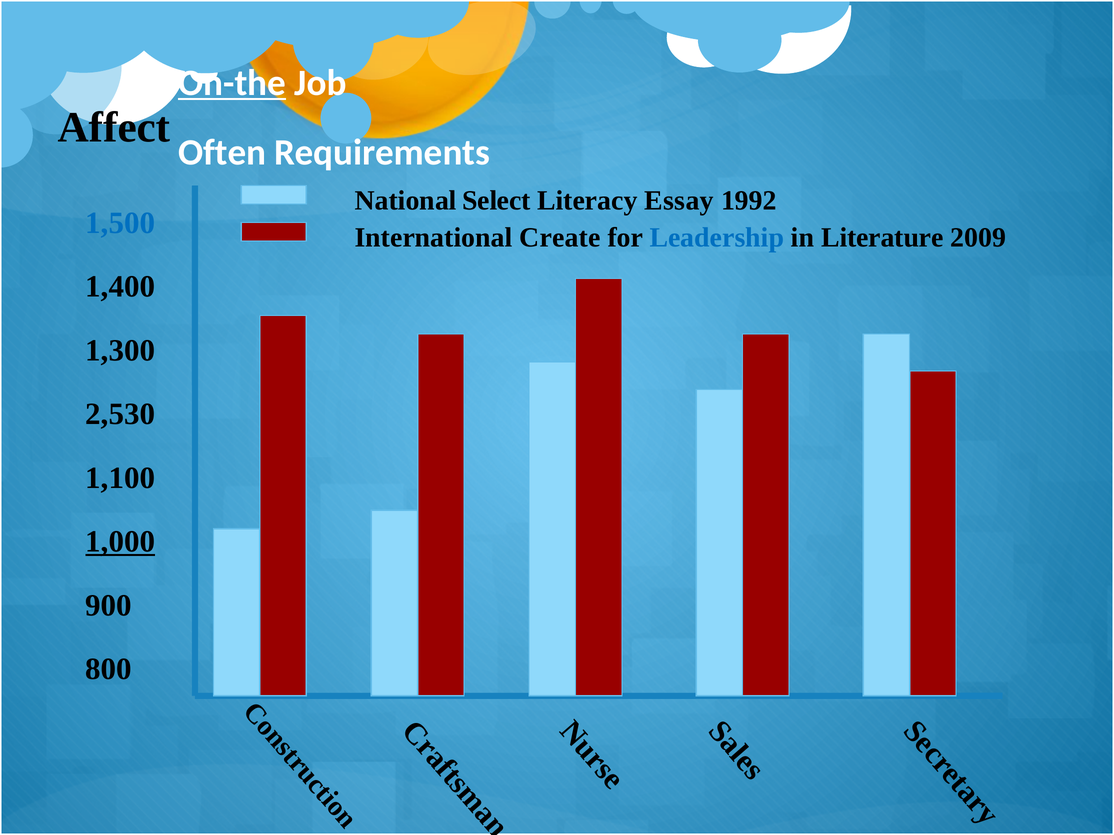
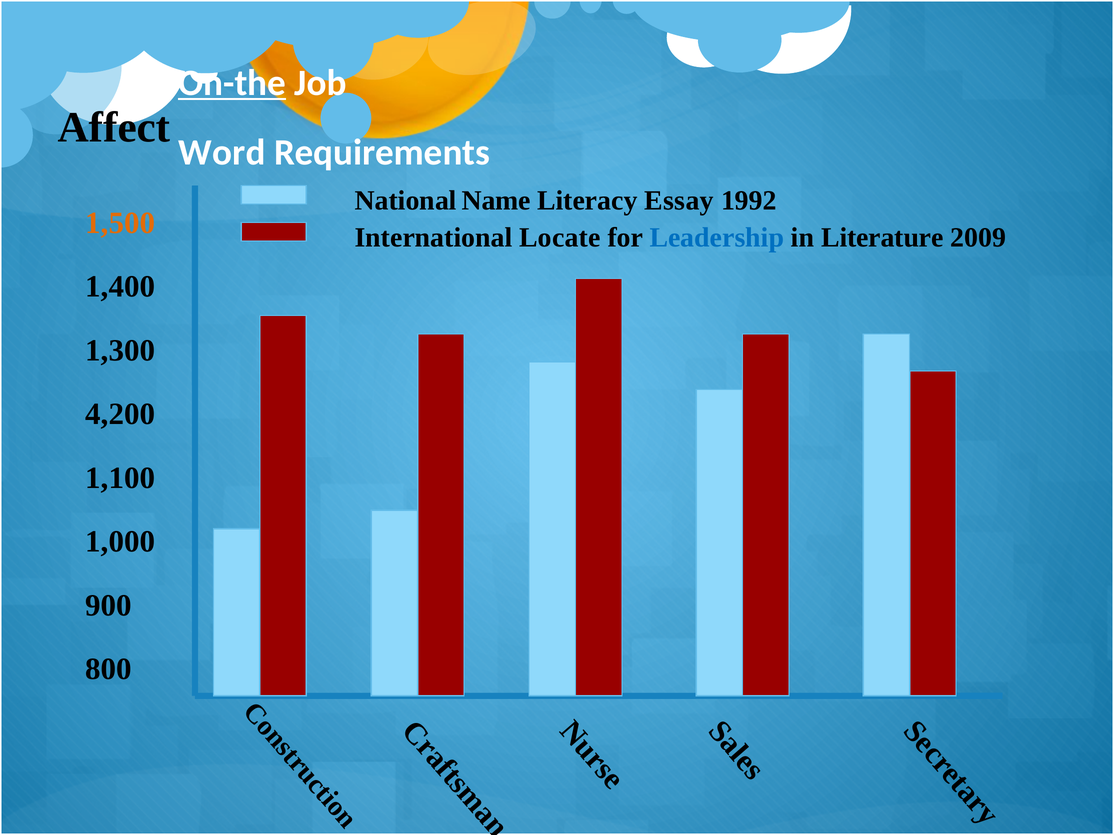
Often: Often -> Word (222, 152)
Select: Select -> Name (496, 201)
1,500 colour: blue -> orange (120, 223)
Create: Create -> Locate (560, 238)
2,530: 2,530 -> 4,200 (120, 414)
1,000 underline: present -> none (120, 542)
